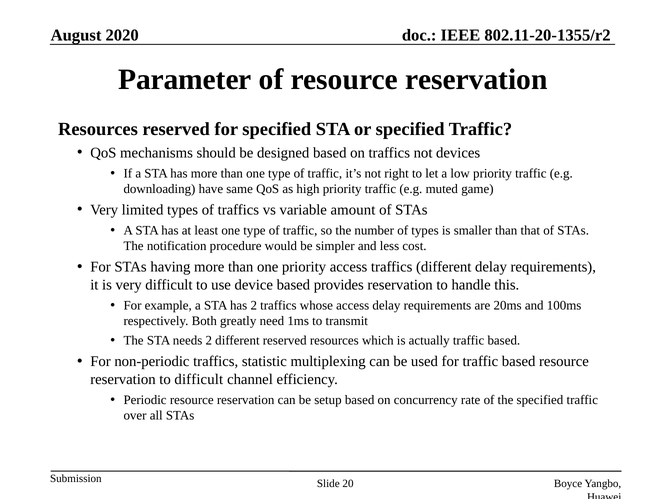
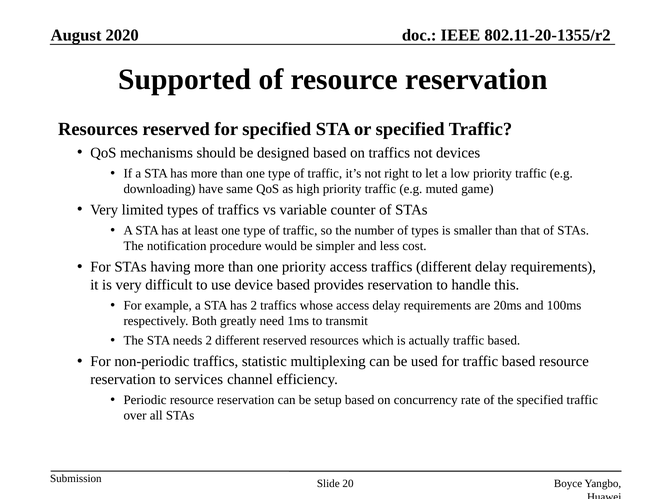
Parameter: Parameter -> Supported (185, 80)
amount: amount -> counter (353, 210)
to difficult: difficult -> services (199, 379)
